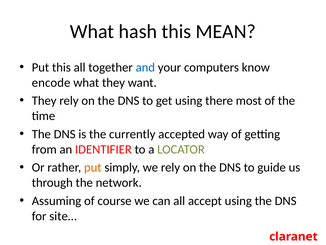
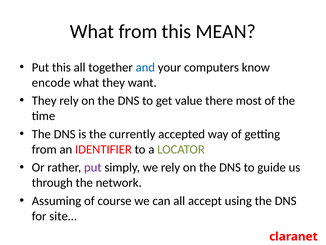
What hash: hash -> from (138, 32)
get using: using -> value (189, 101)
put colour: orange -> purple (93, 167)
